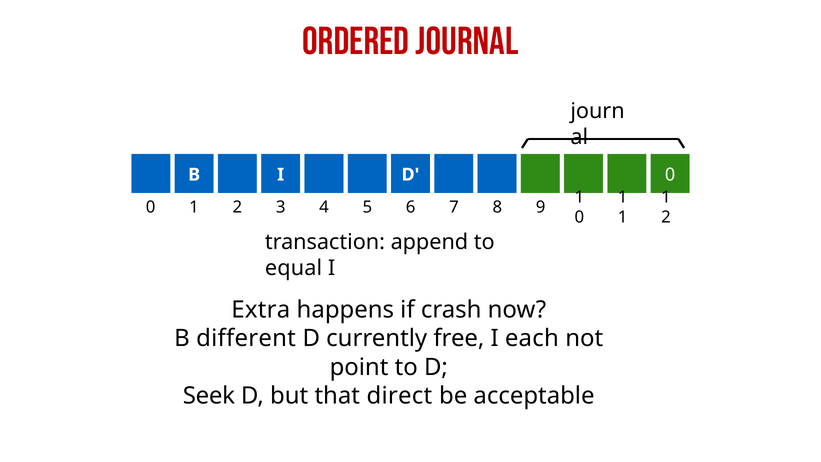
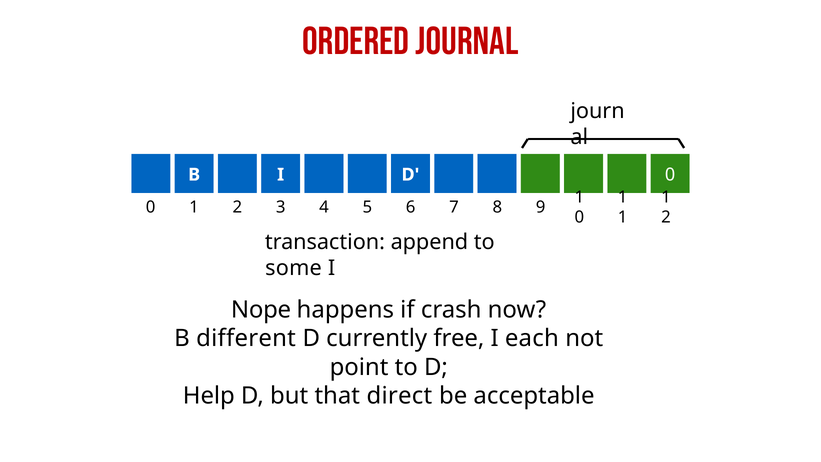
equal: equal -> some (294, 268)
Extra: Extra -> Nope (261, 310)
Seek: Seek -> Help (209, 396)
